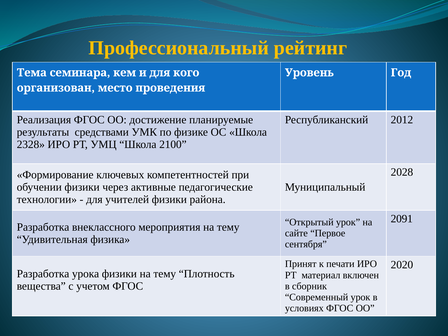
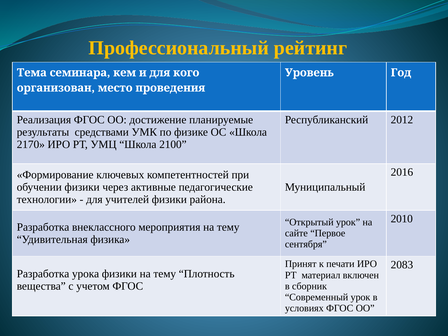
2328: 2328 -> 2170 (31, 144)
2028: 2028 -> 2016 (402, 172)
2091: 2091 -> 2010 (402, 219)
2020: 2020 -> 2083 (402, 265)
